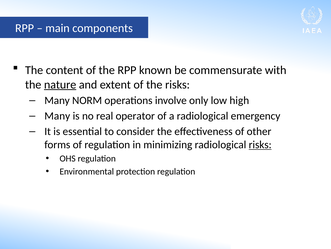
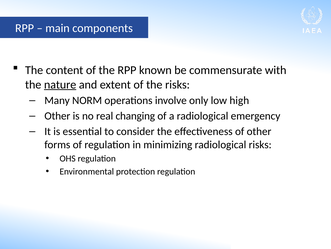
Many: Many -> Other (57, 116)
operator: operator -> changing (135, 116)
risks underline: present -> none (260, 144)
